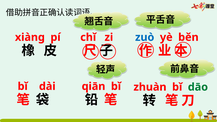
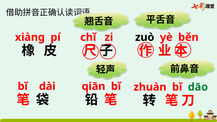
zuò colour: blue -> black (145, 37)
